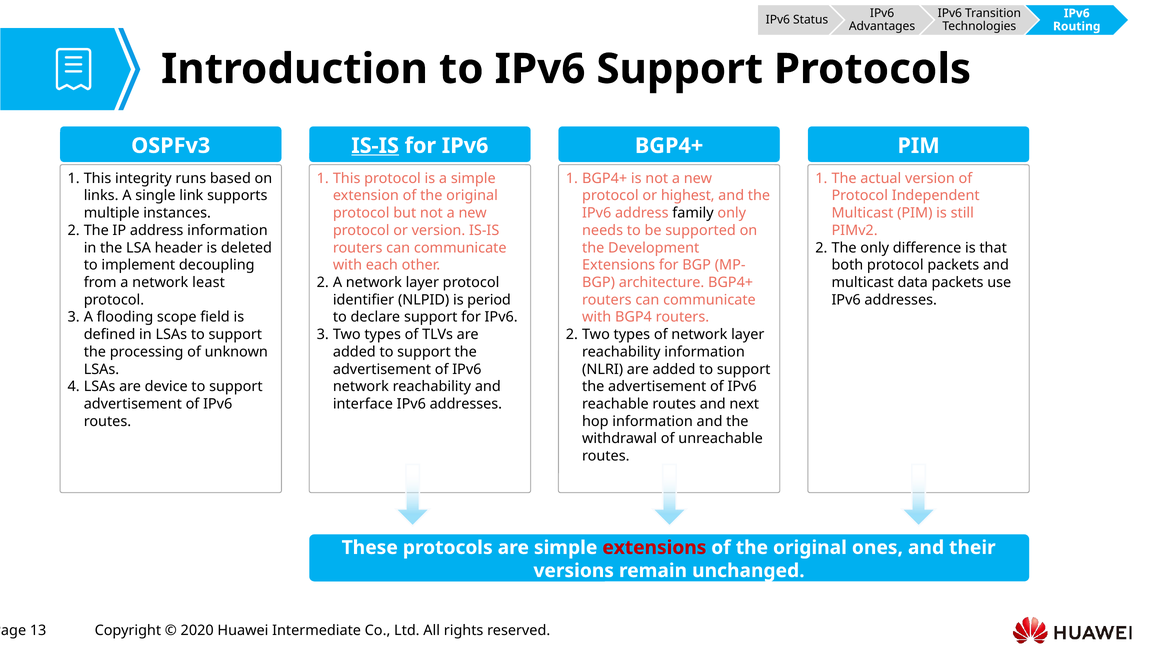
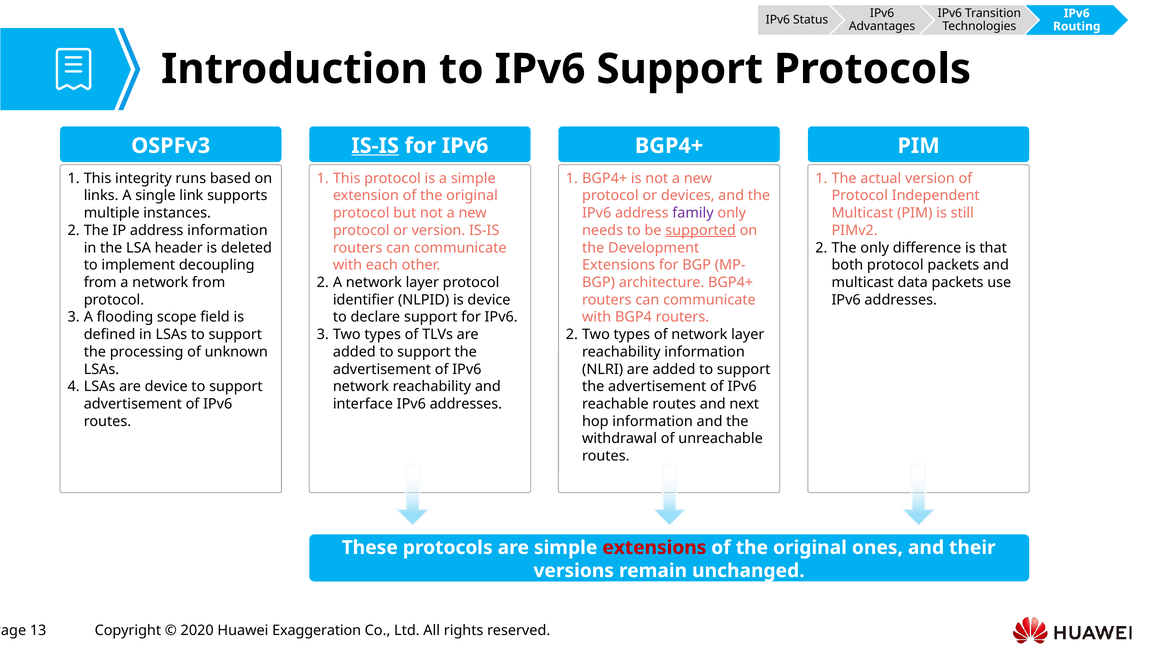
highest: highest -> devices (688, 196)
family colour: black -> purple (693, 213)
supported underline: none -> present (701, 230)
network least: least -> from (209, 282)
is period: period -> device (489, 300)
Intermediate: Intermediate -> Exaggeration (317, 630)
